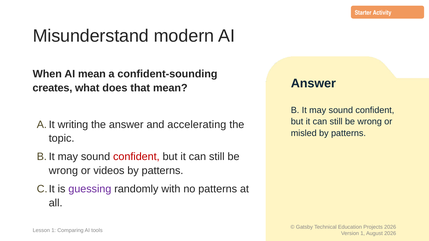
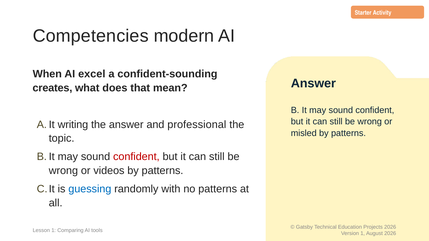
Misunderstand: Misunderstand -> Competencies (91, 36)
AI mean: mean -> excel (92, 74)
accelerating: accelerating -> professional (197, 125)
guessing colour: purple -> blue (90, 189)
